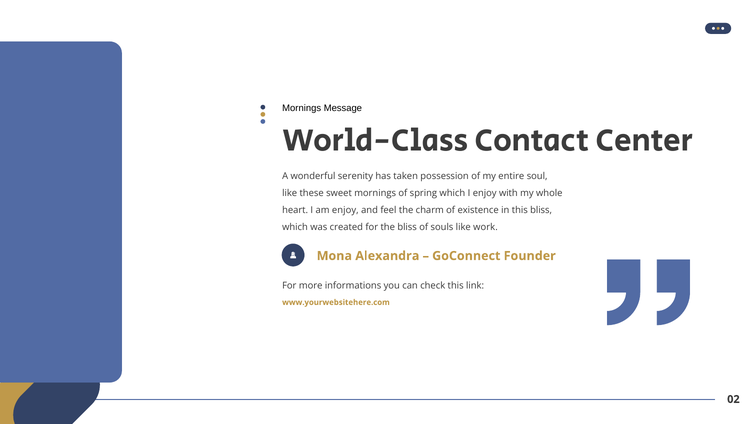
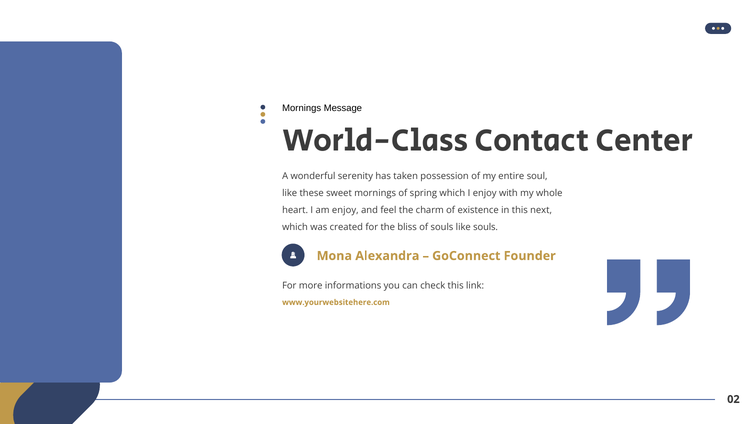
this bliss: bliss -> next (541, 210)
like work: work -> souls (486, 227)
